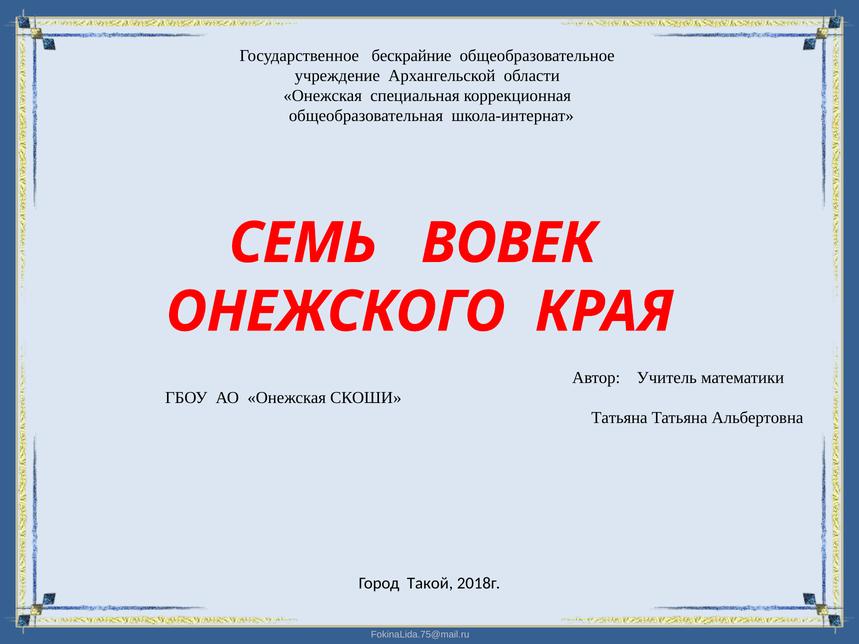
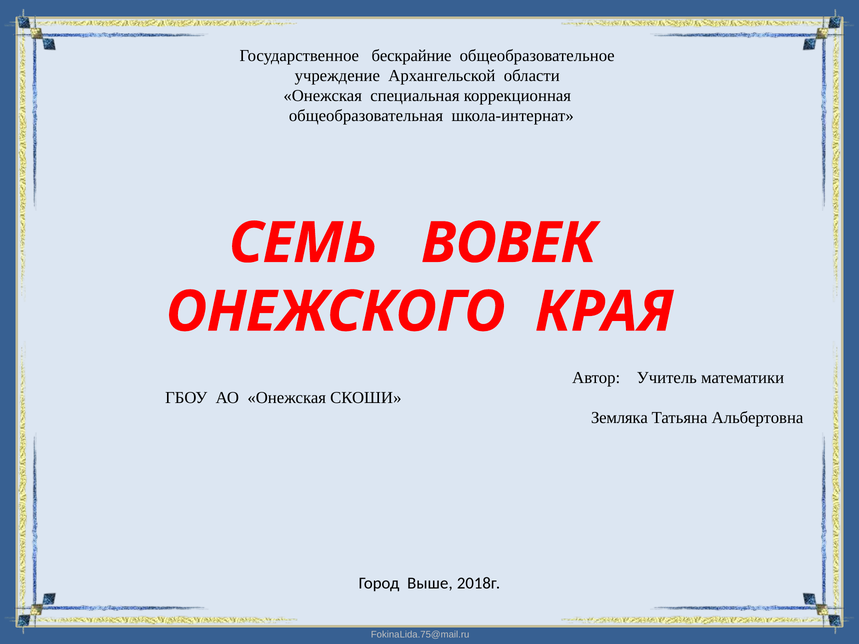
Татьяна: Татьяна -> Земляка (619, 418)
Такой: Такой -> Выше (430, 583)
